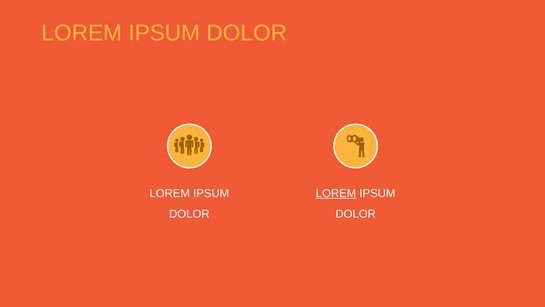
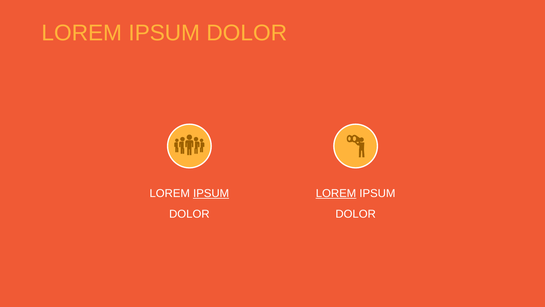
IPSUM underline: none -> present (211, 193)
